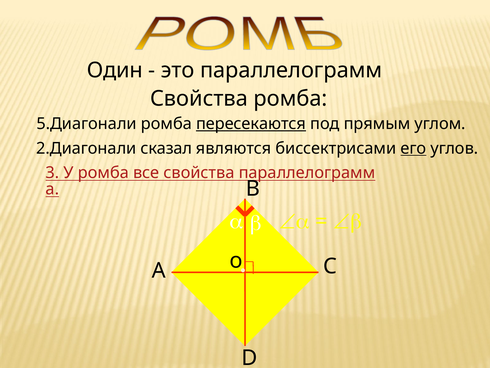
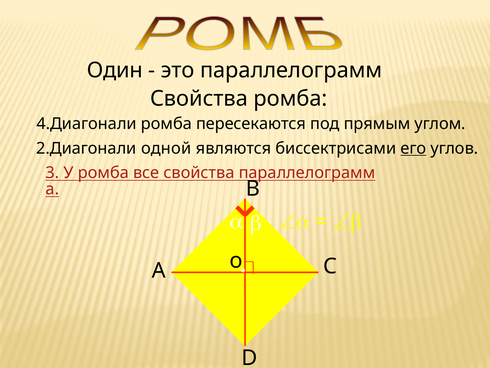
5.Диагонали: 5.Диагонали -> 4.Диагонали (87, 124)
пересекаются underline: present -> none (251, 124)
сказал: сказал -> одной (166, 148)
